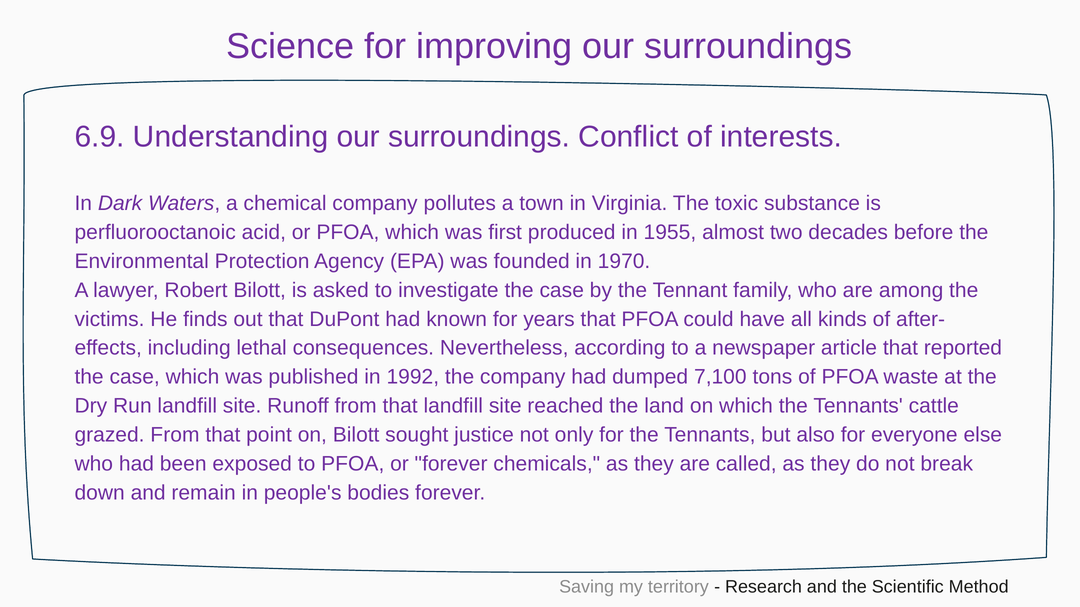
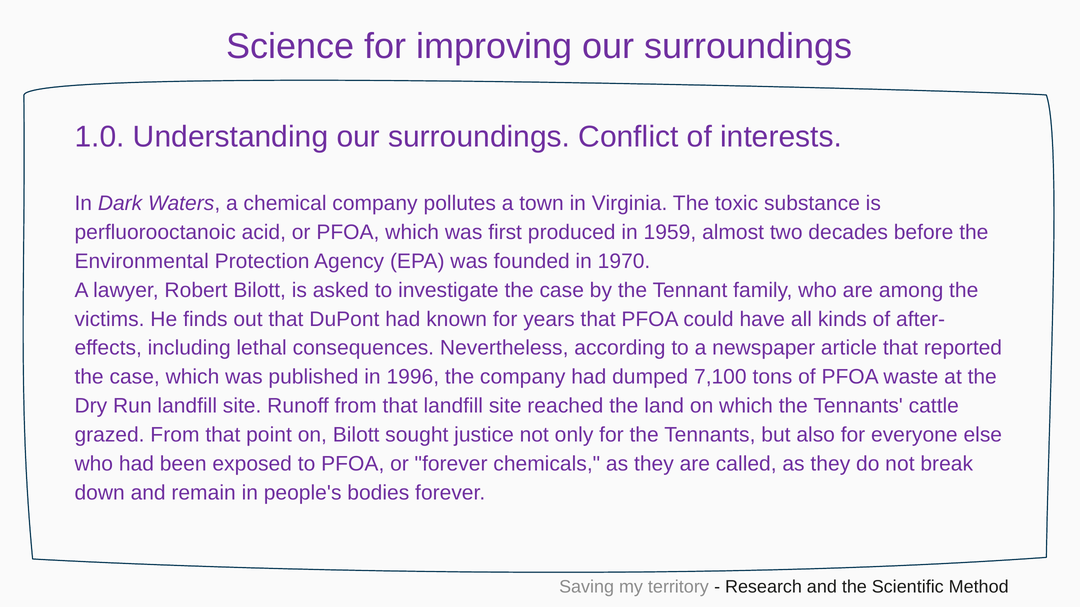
6.9: 6.9 -> 1.0 (100, 137)
1955: 1955 -> 1959 (670, 232)
1992: 1992 -> 1996 (413, 377)
